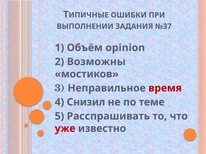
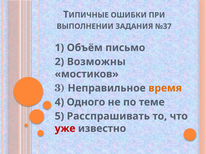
opinion: opinion -> письмо (125, 48)
время colour: red -> orange (165, 88)
Снизил: Снизил -> Одного (86, 102)
